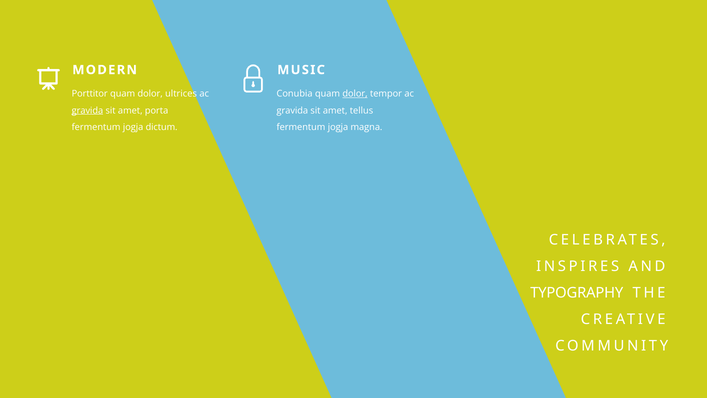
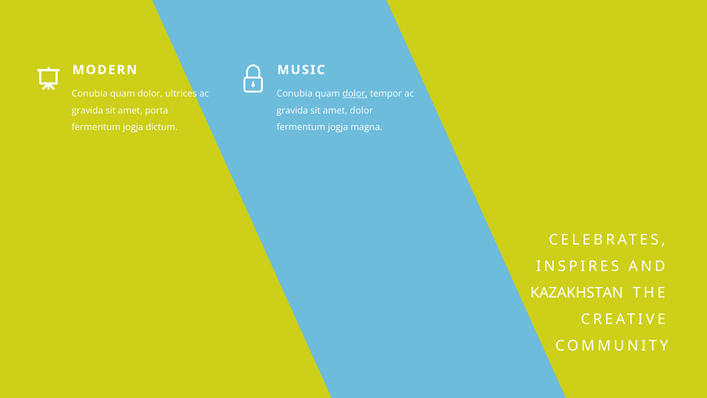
Porttitor: Porttitor -> Conubia (90, 94)
gravida underline: present -> none (87, 110)
amet tellus: tellus -> dolor (361, 110)
TYPOGRAPHY: TYPOGRAPHY -> KAZAKHSTAN (577, 293)
